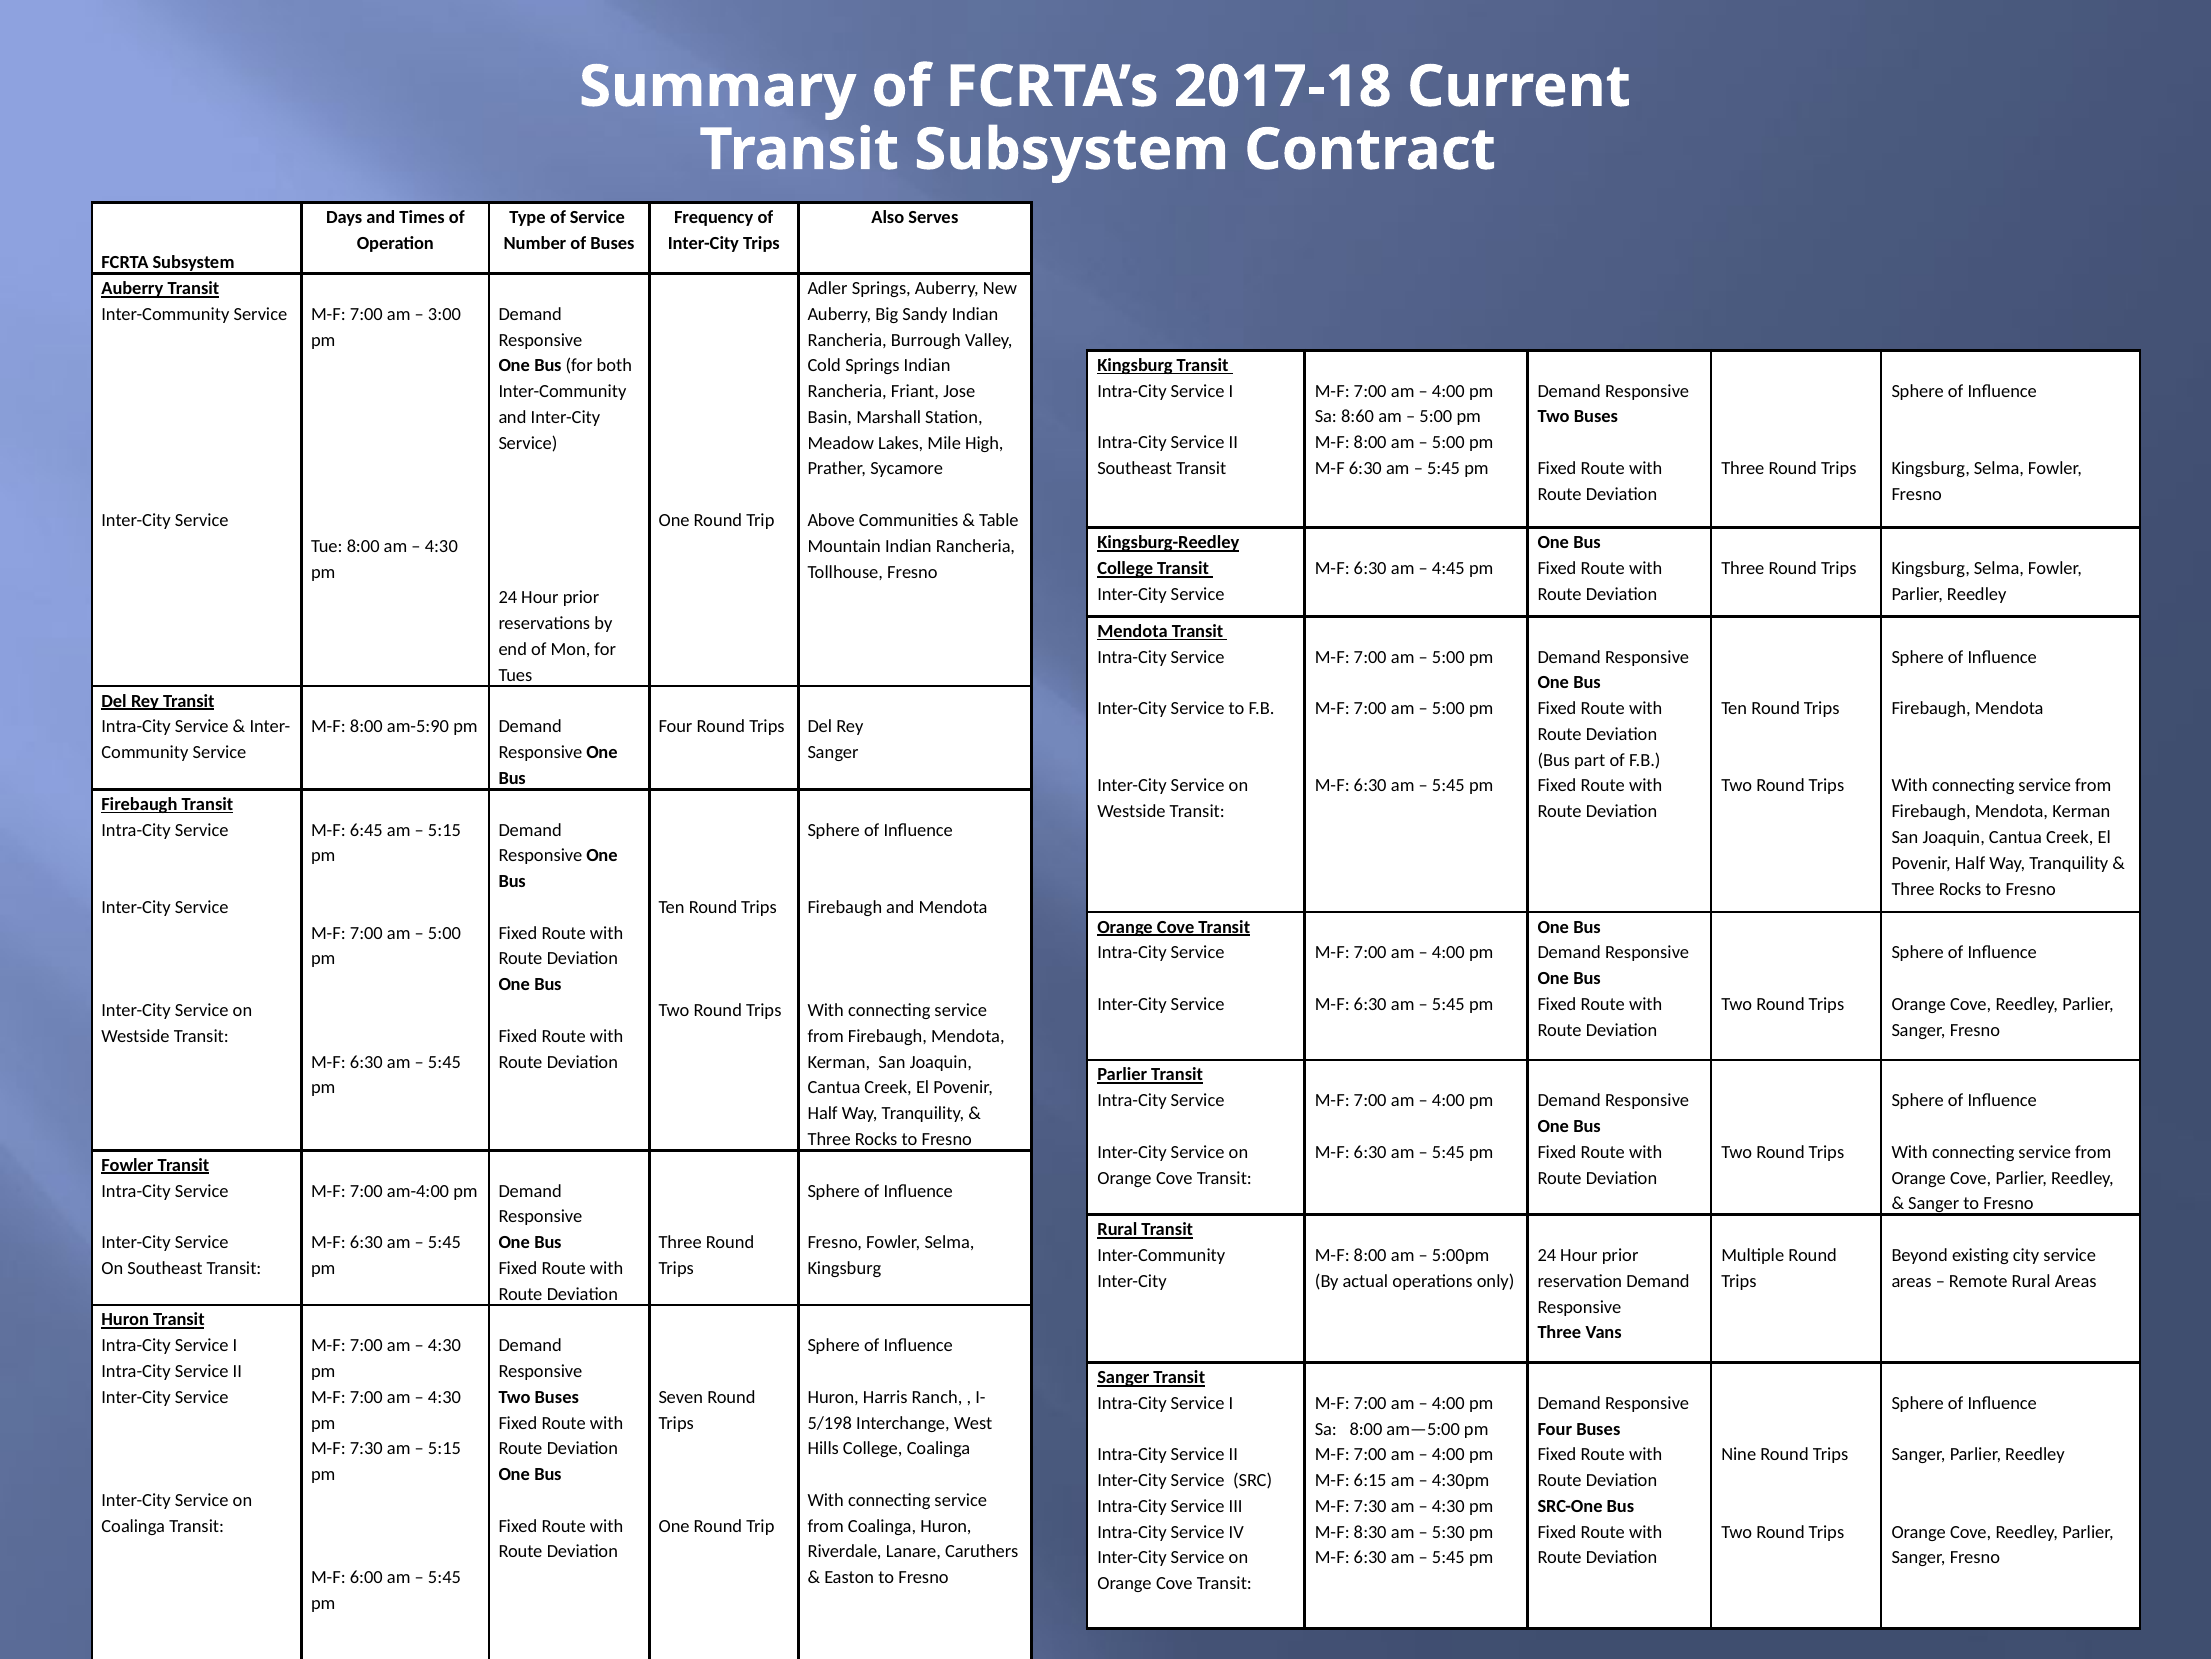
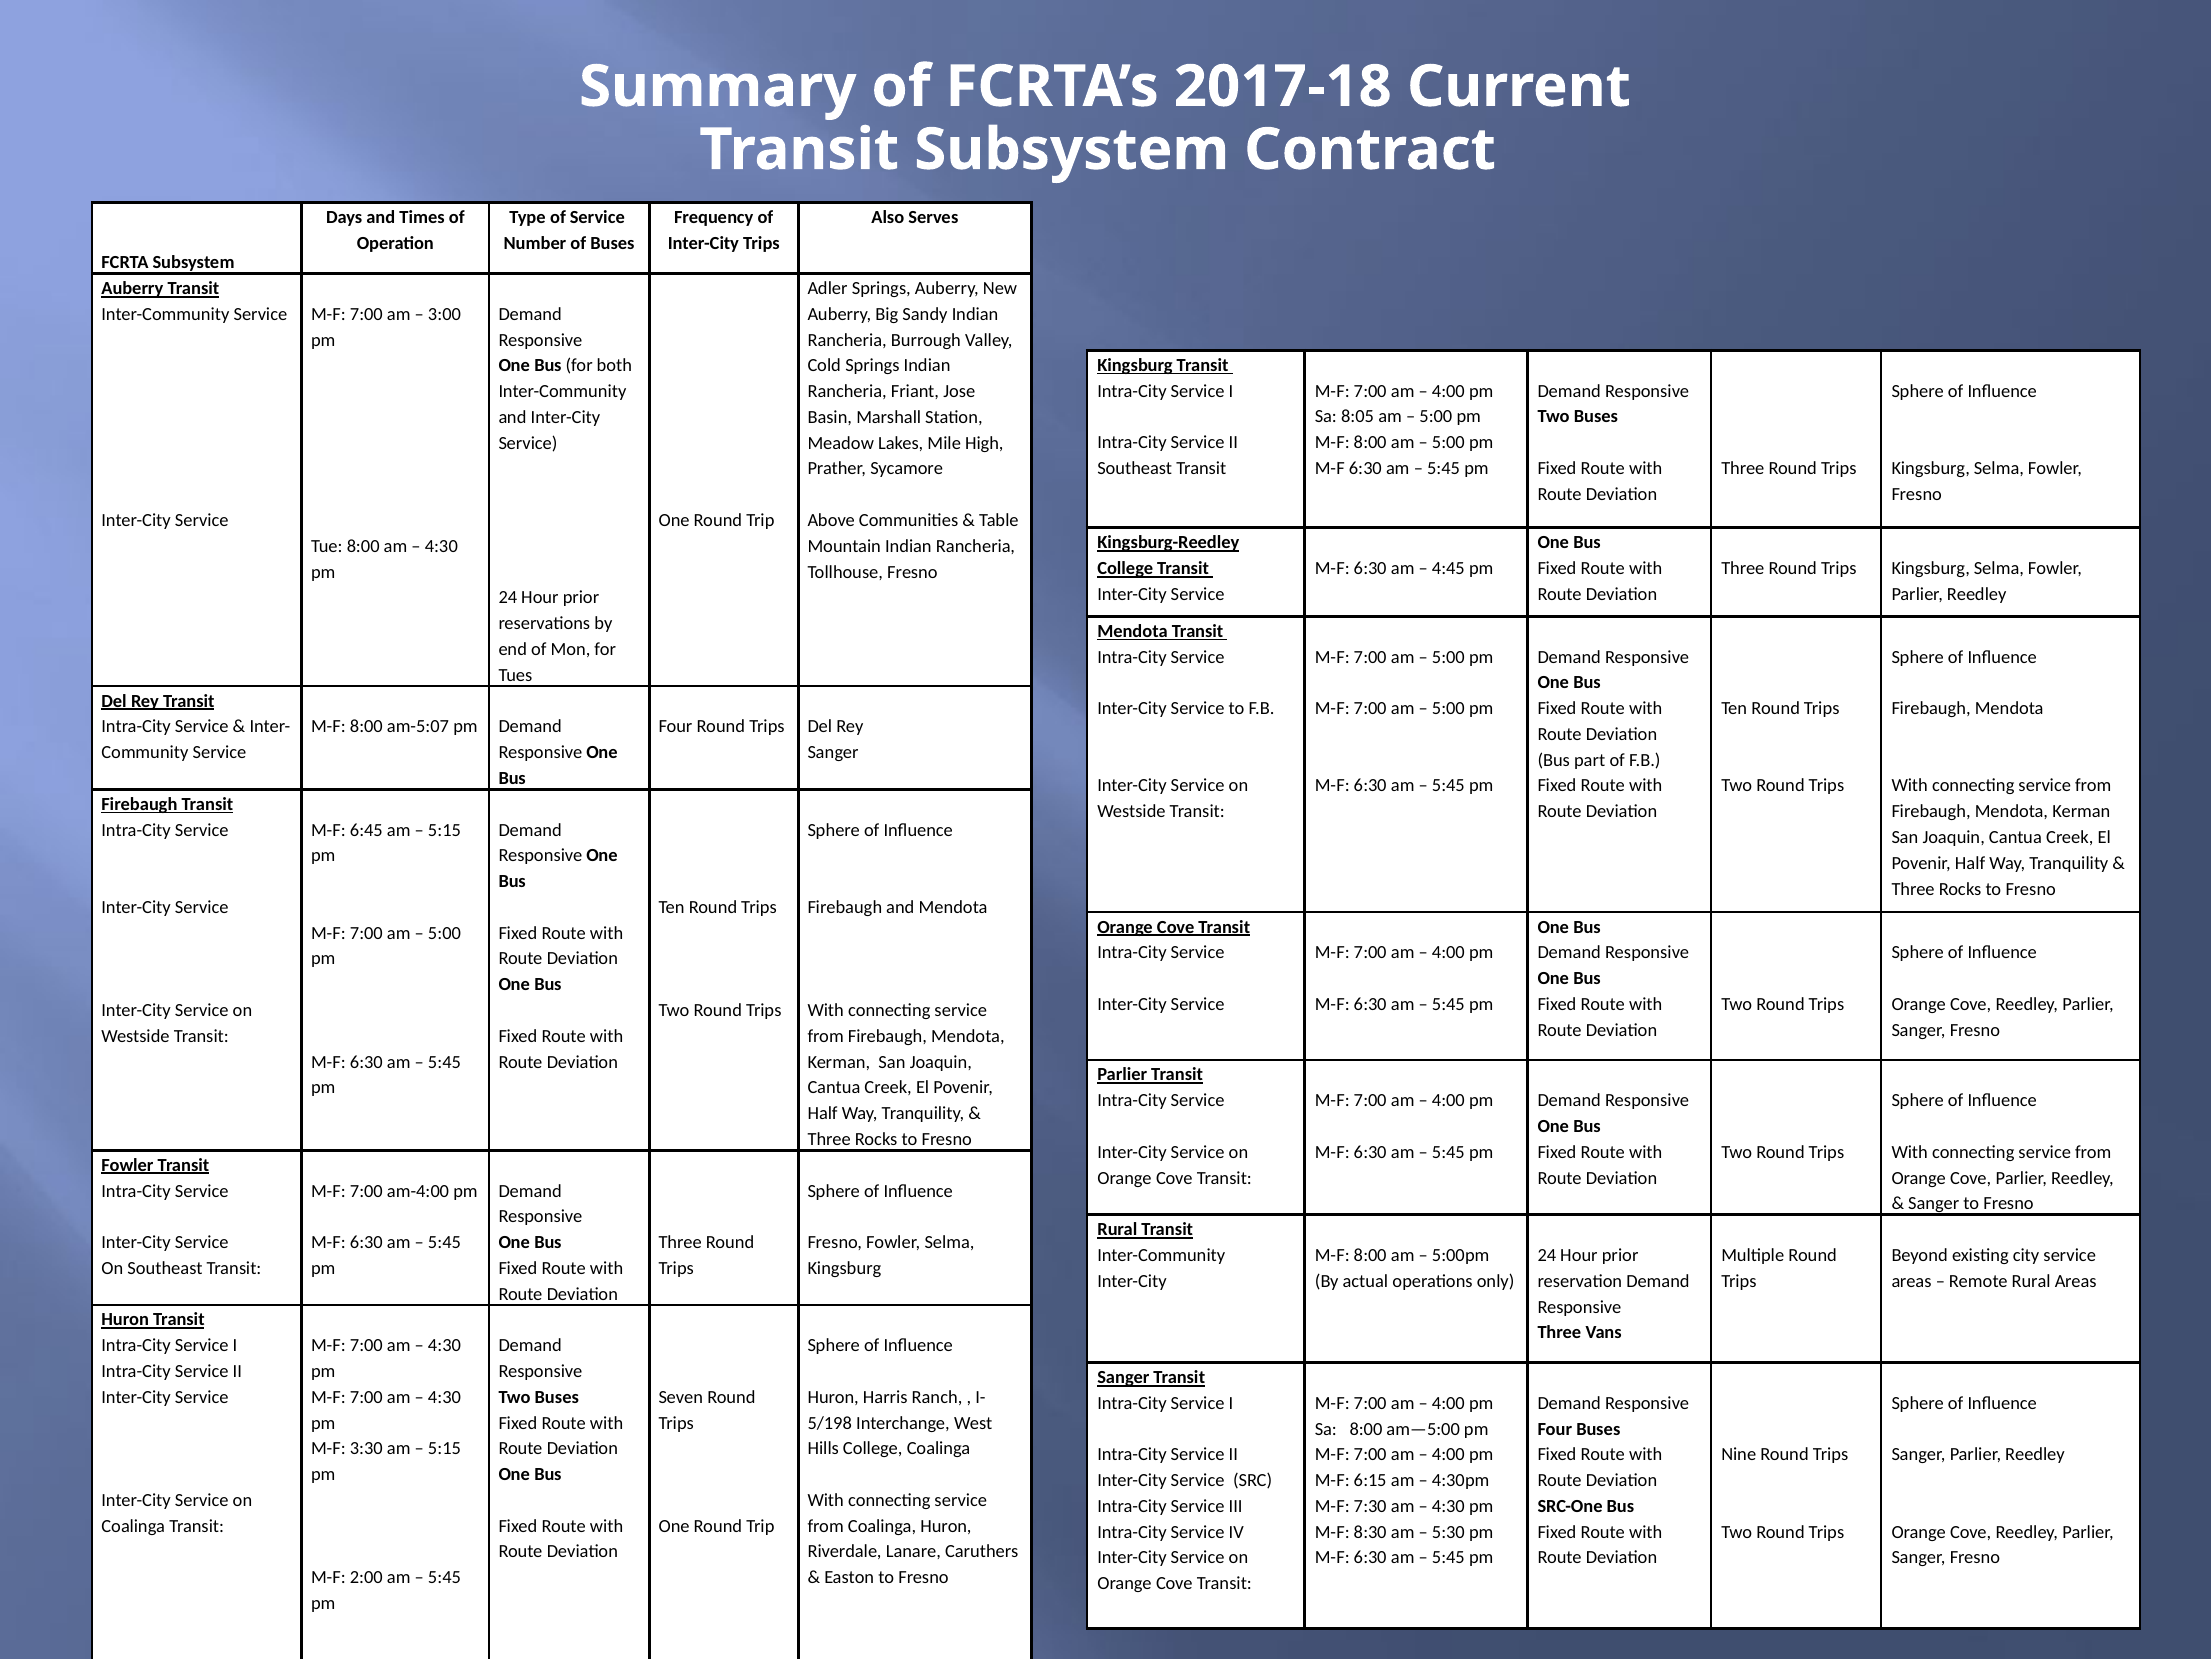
8:60: 8:60 -> 8:05 (1358, 417)
am-5:90: am-5:90 -> am-5:07 (418, 726)
7:30: 7:30 -> 3:30 (366, 1448)
6:00: 6:00 -> 2:00 (366, 1577)
